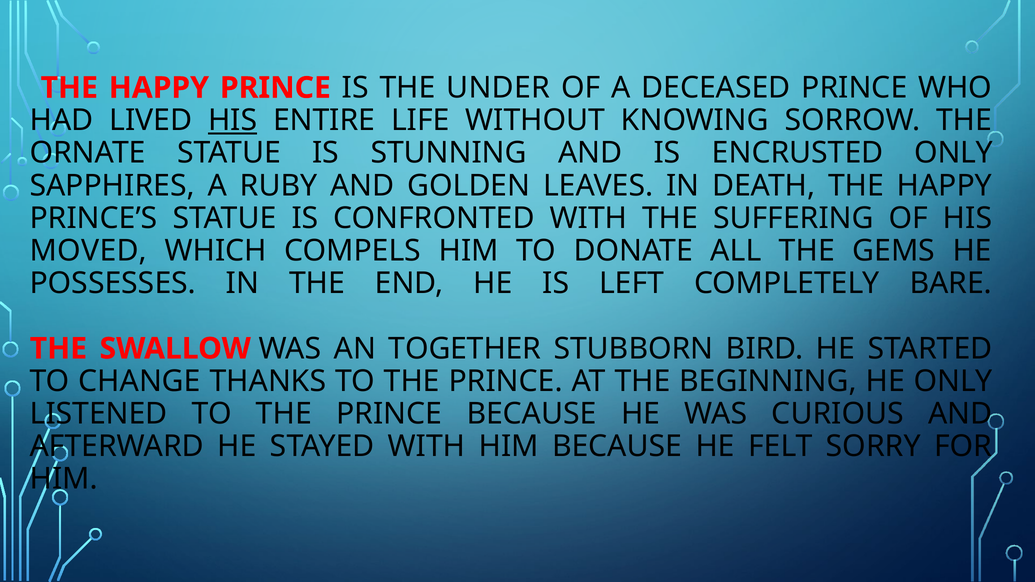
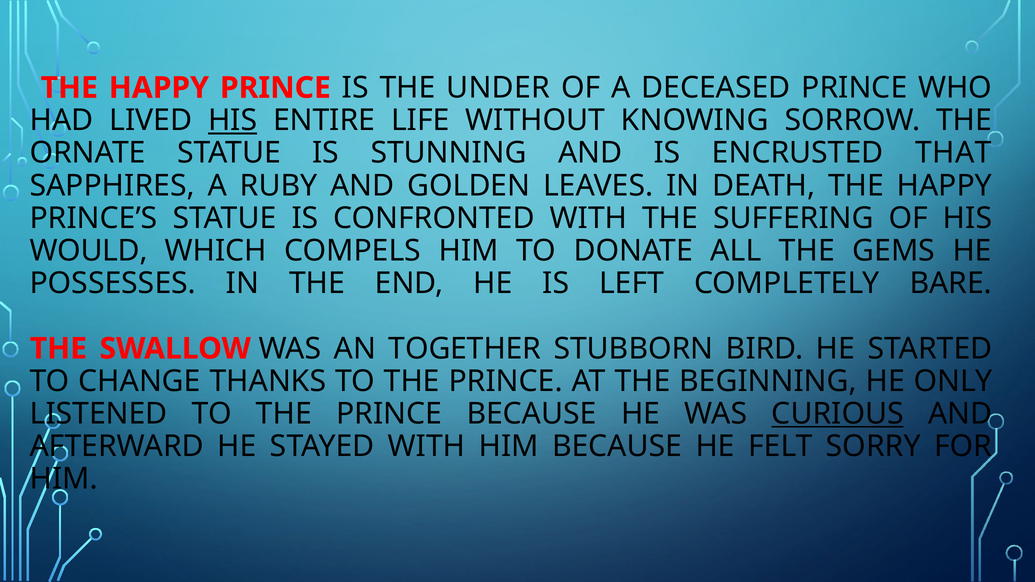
ENCRUSTED ONLY: ONLY -> THAT (953, 153)
MOVED: MOVED -> WOULD (89, 251)
CURIOUS underline: none -> present (838, 414)
